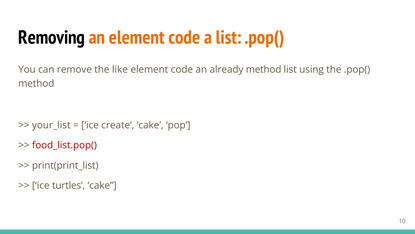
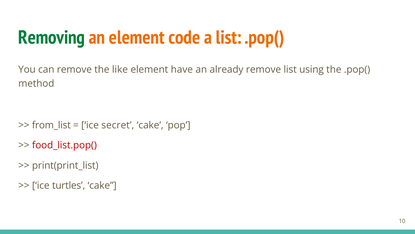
Removing colour: black -> green (52, 37)
code: code -> have (182, 69)
already method: method -> remove (264, 69)
your_list: your_list -> from_list (51, 125)
create: create -> secret (118, 125)
